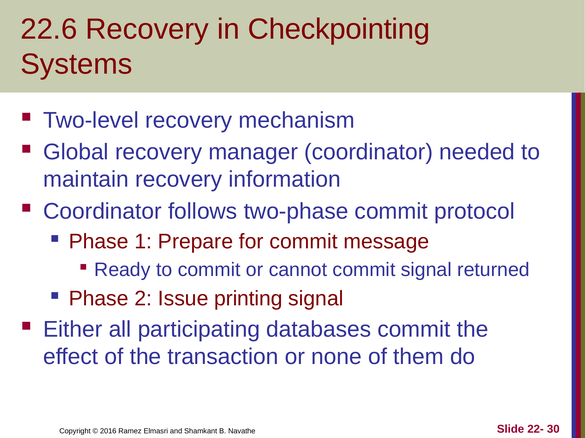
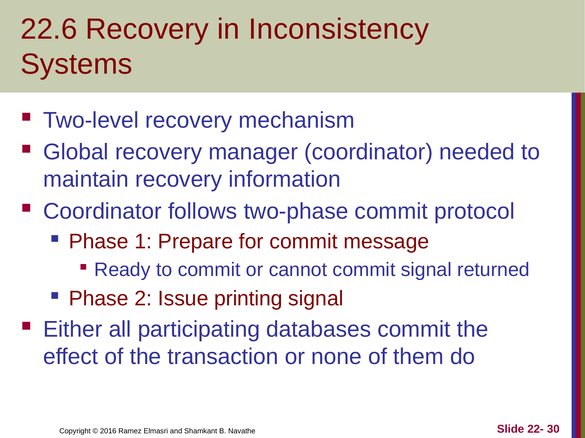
Checkpointing: Checkpointing -> Inconsistency (339, 29)
